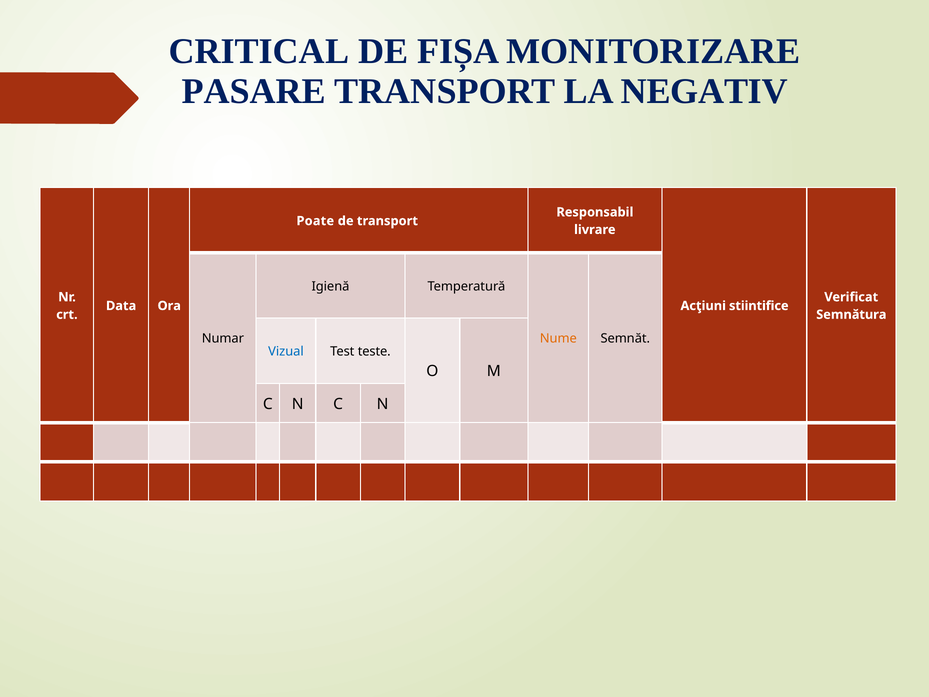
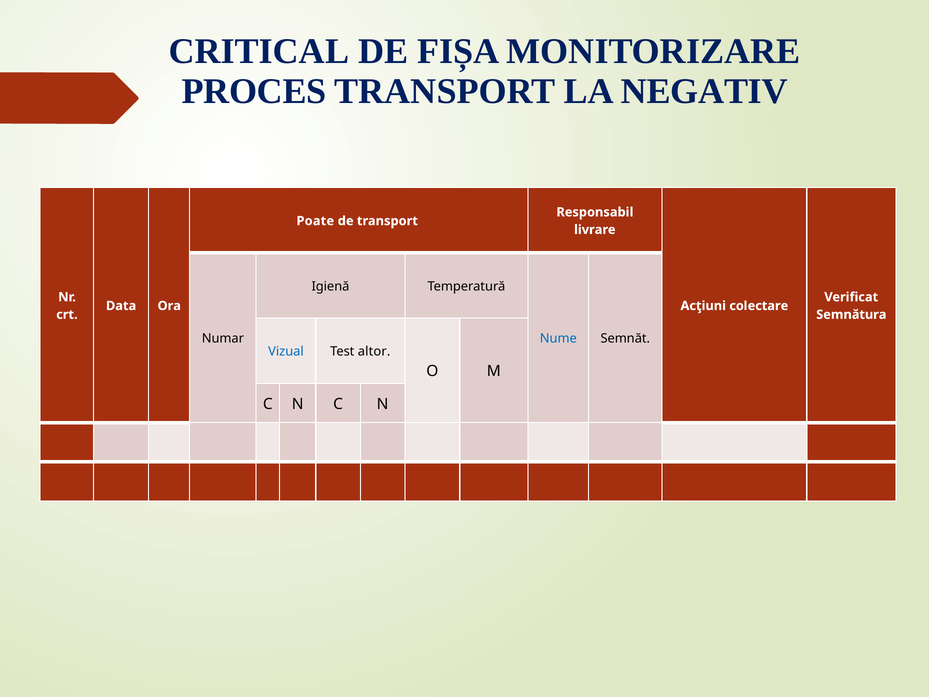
PASARE: PASARE -> PROCES (254, 91)
stiintifice: stiintifice -> colectare (759, 306)
Nume colour: orange -> blue (558, 338)
teste: teste -> altor (374, 351)
